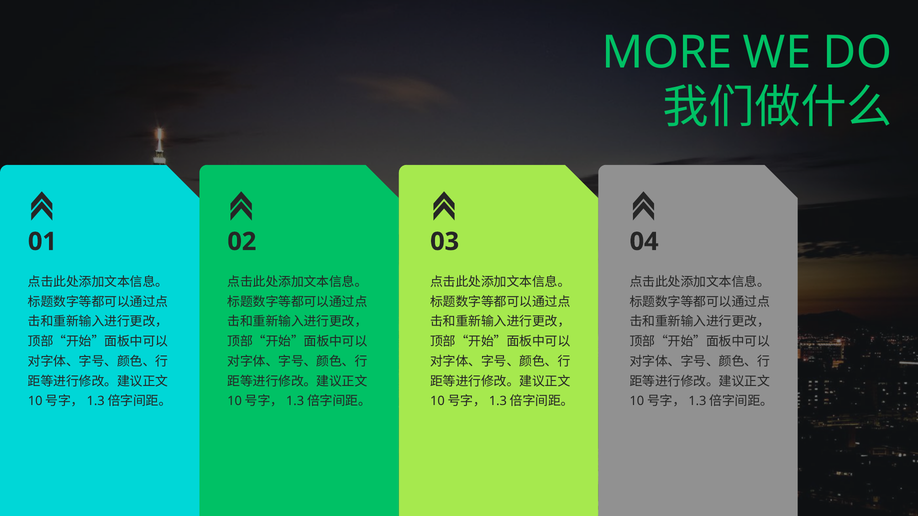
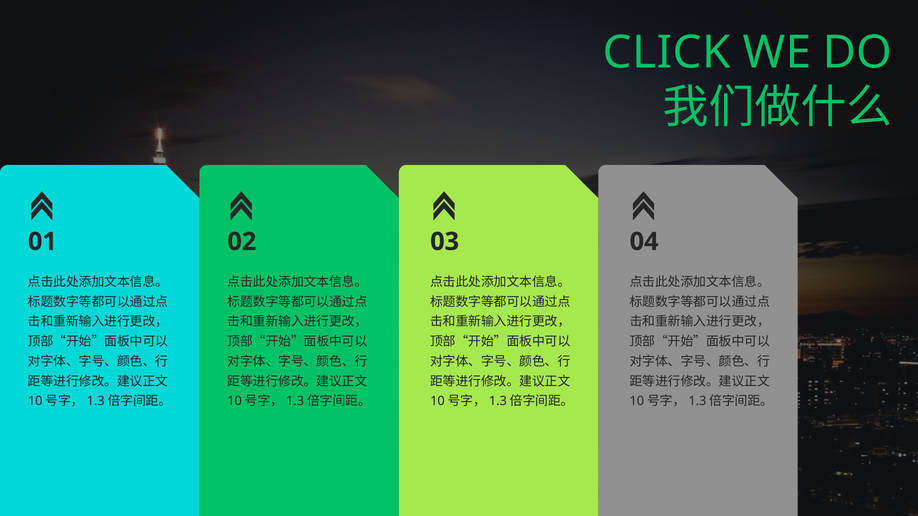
MORE: MORE -> CLICK (667, 52)
